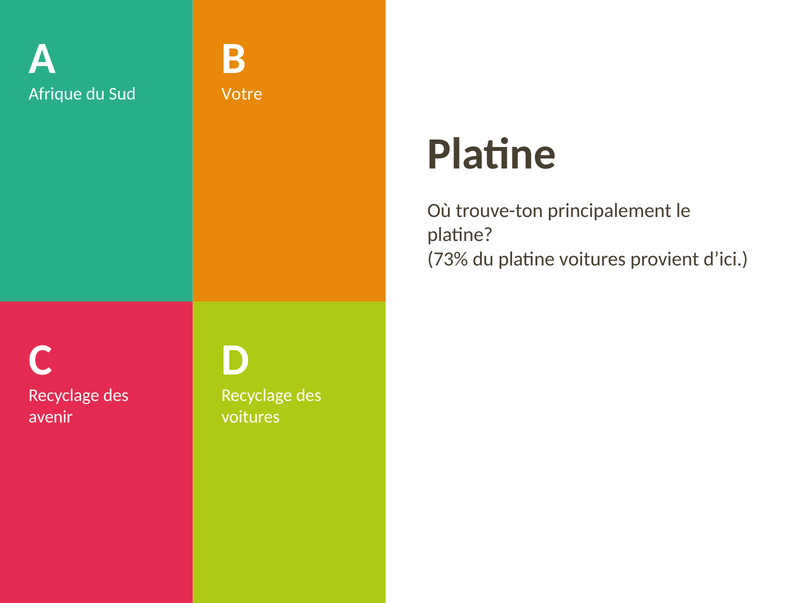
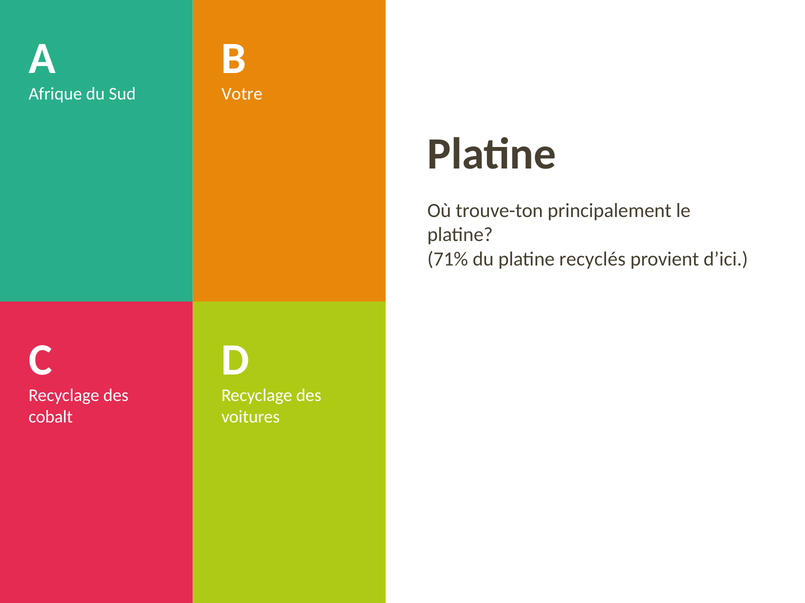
73%: 73% -> 71% (448, 259)
platine voitures: voitures -> recyclés (592, 259)
avenir: avenir -> cobalt (51, 417)
